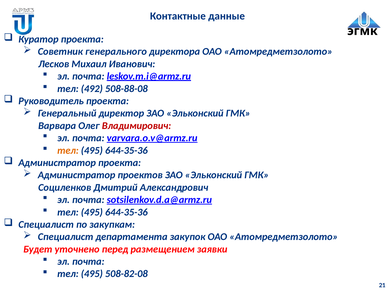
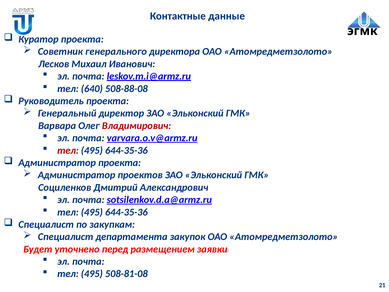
492: 492 -> 640 (92, 89)
тел colour: orange -> red (68, 150)
508-82-08: 508-82-08 -> 508-81-08 (126, 274)
